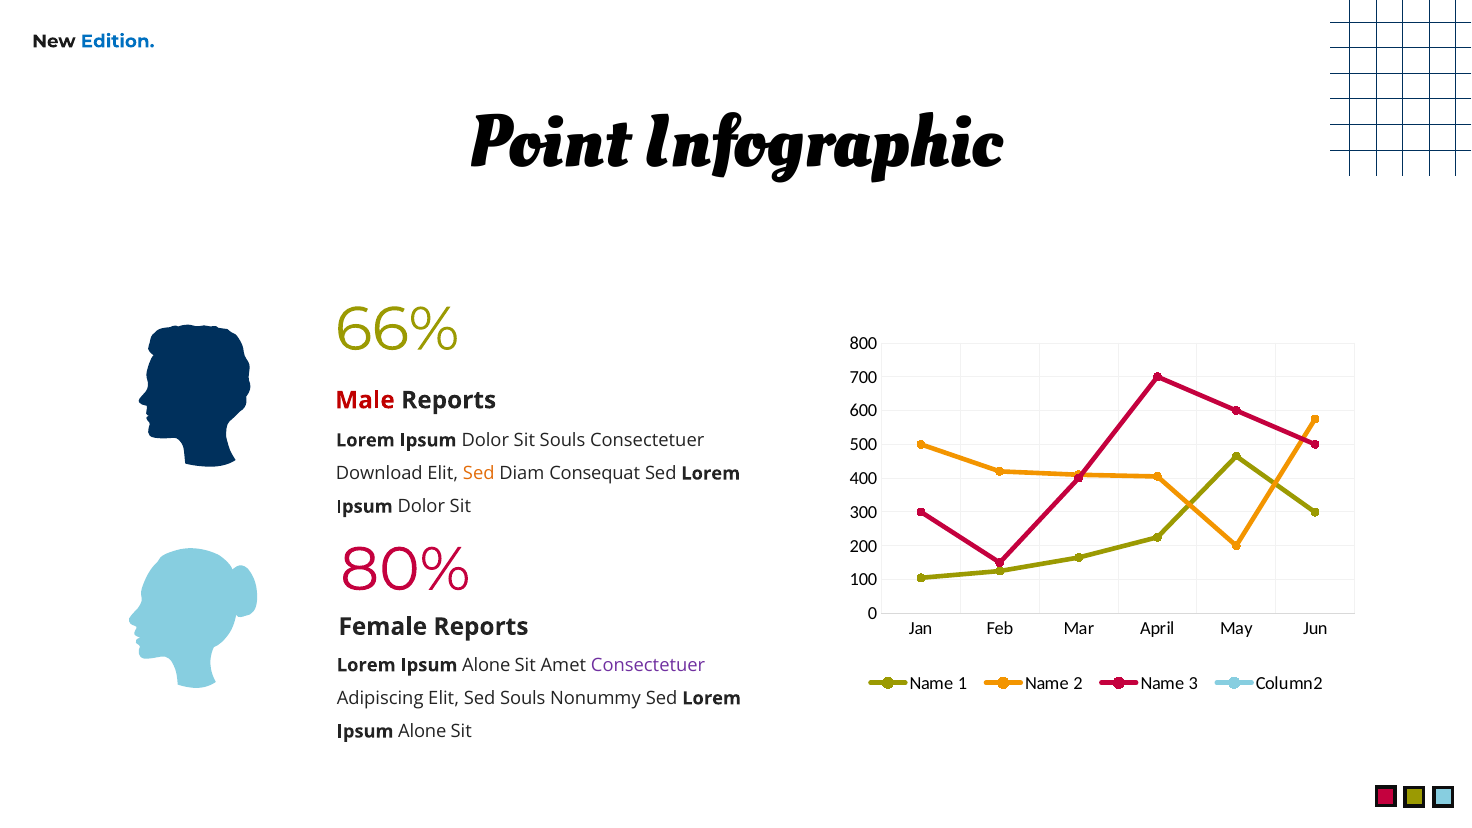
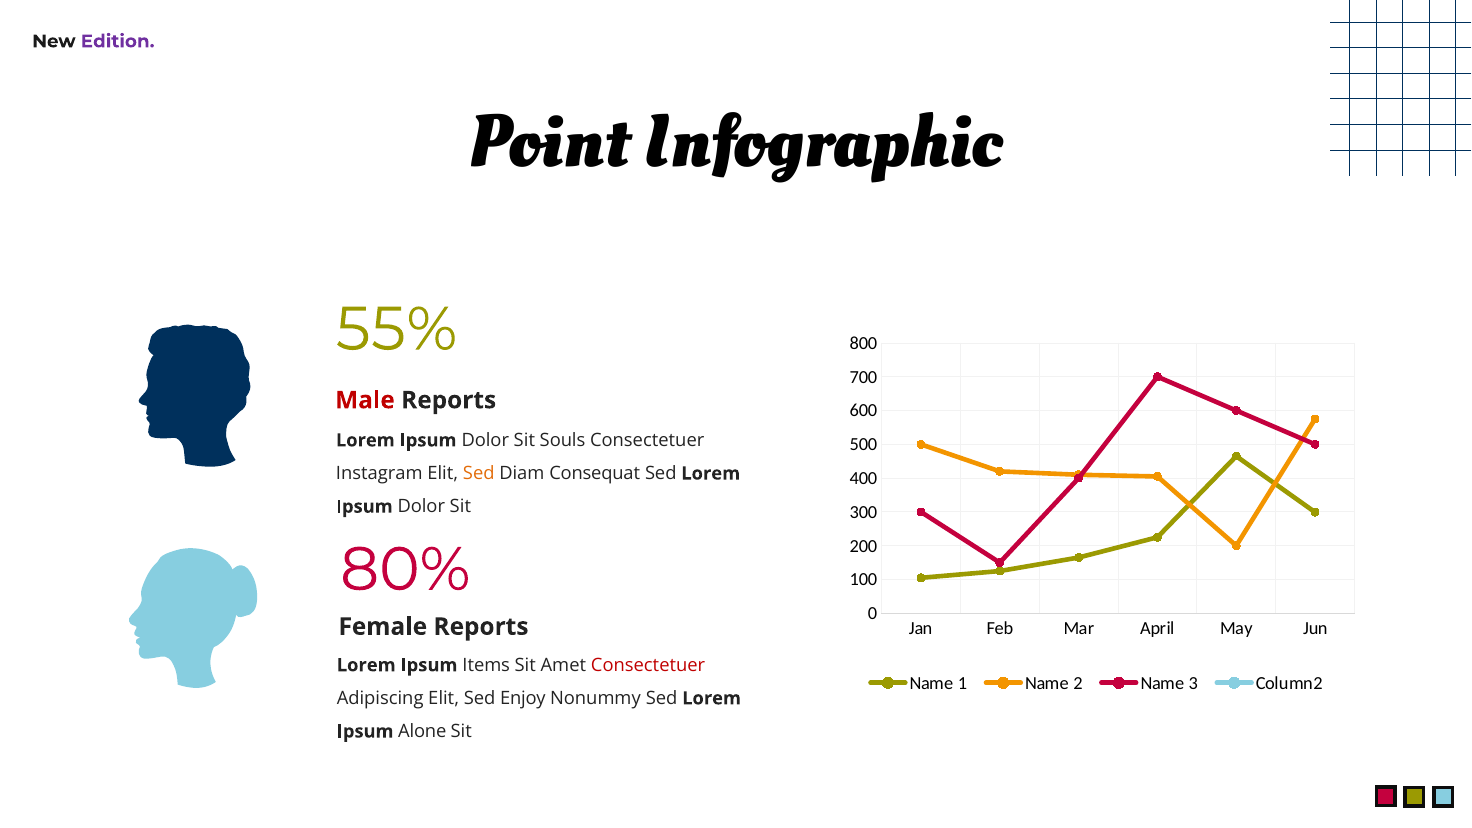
Edition colour: blue -> purple (118, 41)
66%: 66% -> 55% (397, 329)
Download: Download -> Instagram (379, 473)
Alone: Alone -> Items (486, 665)
Consectetuer colour: purple -> red (648, 665)
Sed Souls: Souls -> Enjoy (523, 698)
